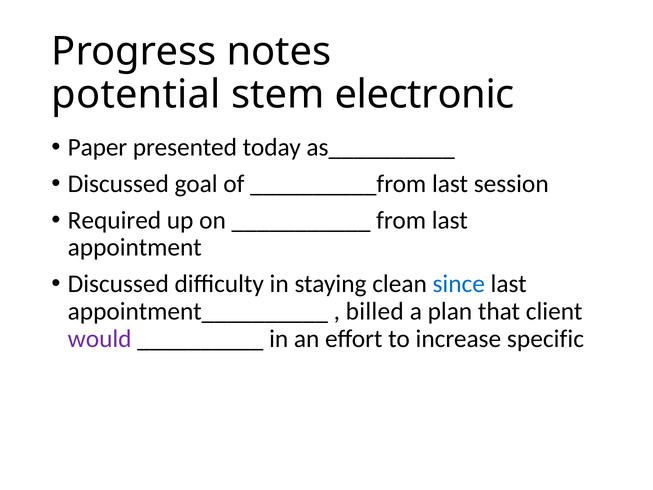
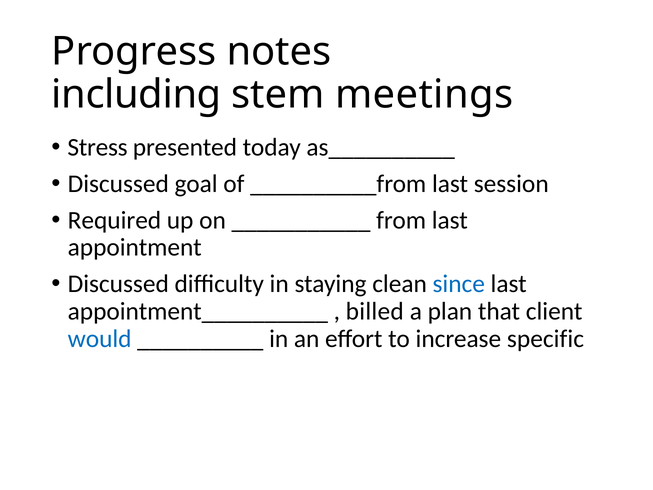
potential: potential -> including (136, 95)
electronic: electronic -> meetings (424, 95)
Paper: Paper -> Stress (98, 147)
would colour: purple -> blue (100, 339)
